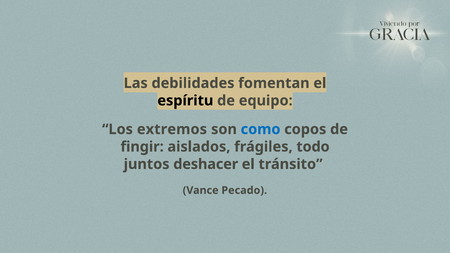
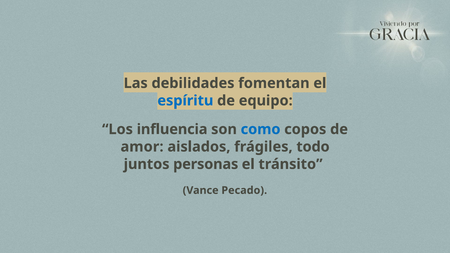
espíritu colour: black -> blue (185, 101)
extremos: extremos -> influencia (172, 129)
fingir: fingir -> amor (142, 147)
deshacer: deshacer -> personas (206, 164)
